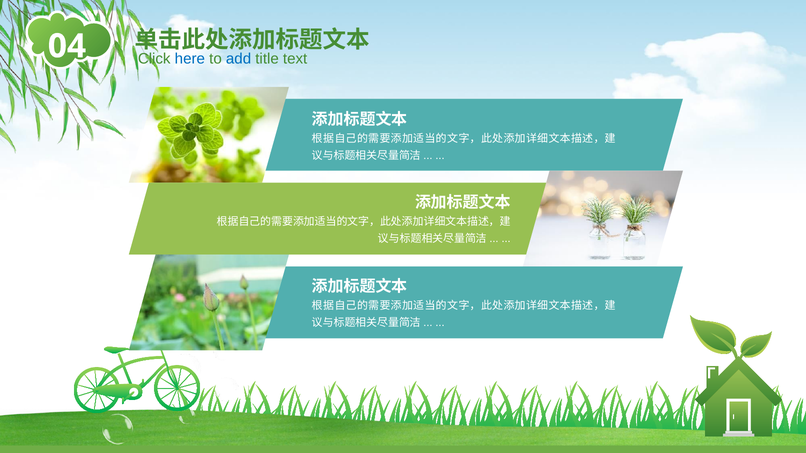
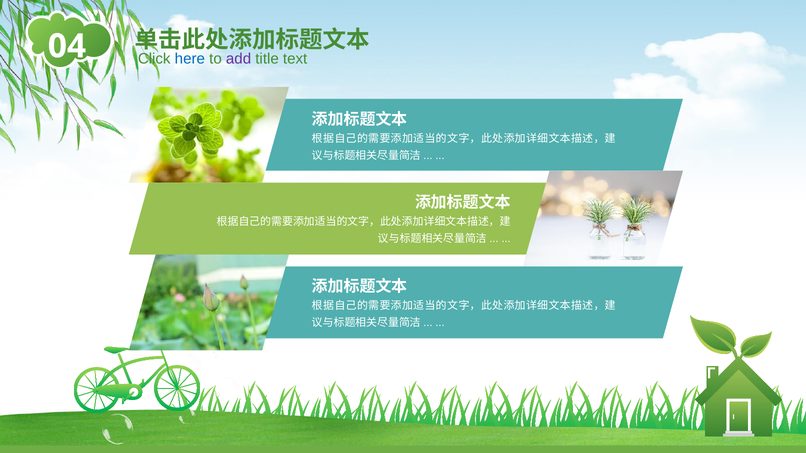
add colour: blue -> purple (239, 59)
